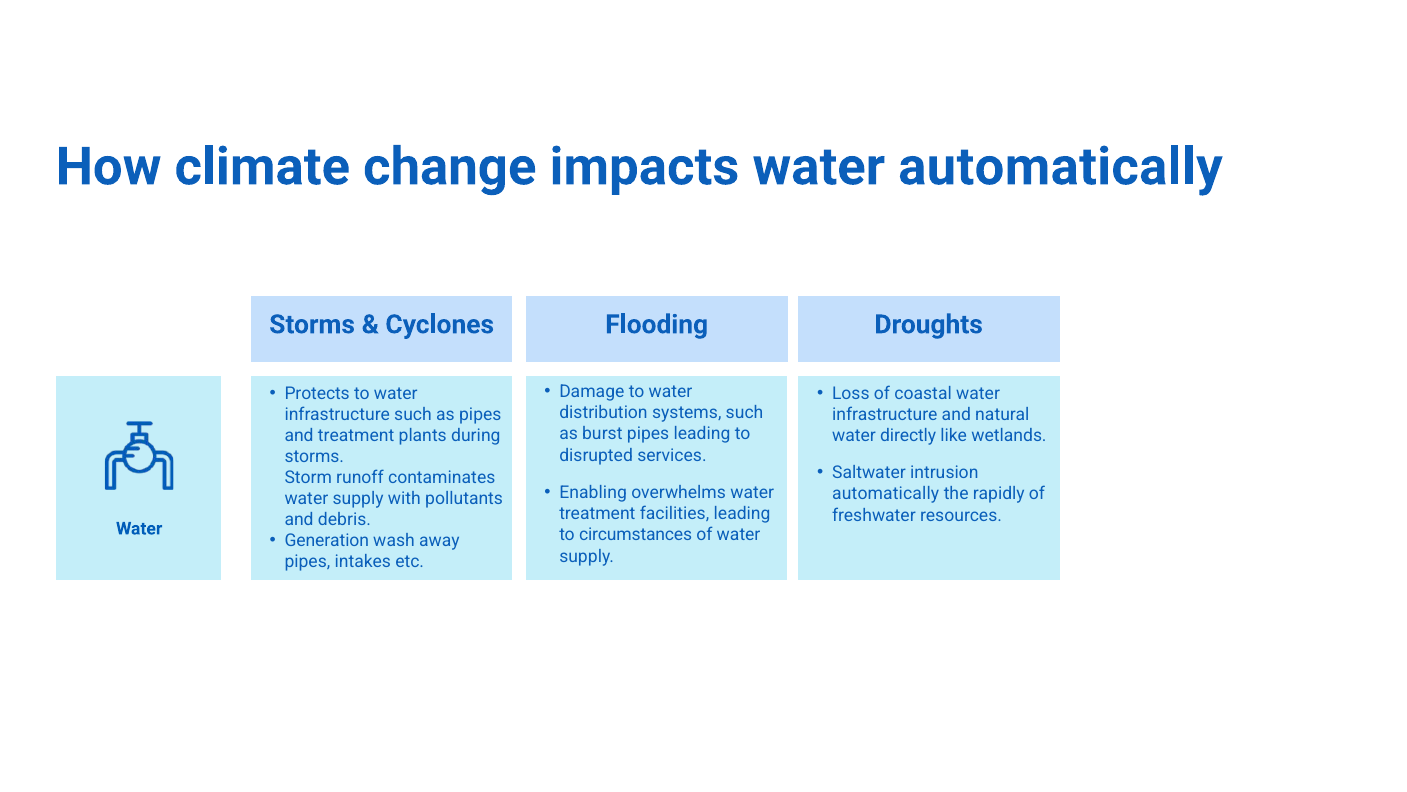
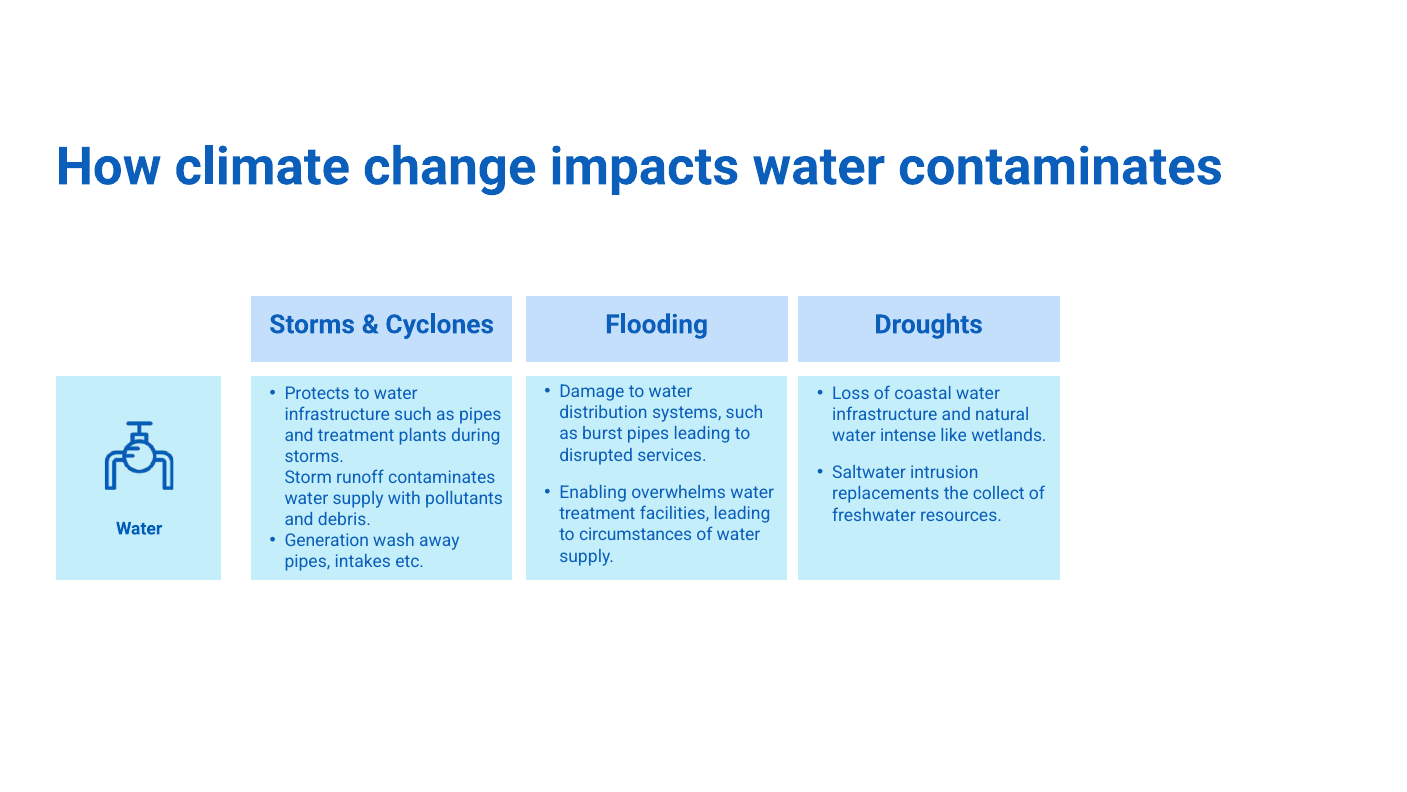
water automatically: automatically -> contaminates (1061, 167)
directly: directly -> intense (908, 435)
automatically: automatically -> replacements (886, 494)
rapidly: rapidly -> collect (999, 494)
